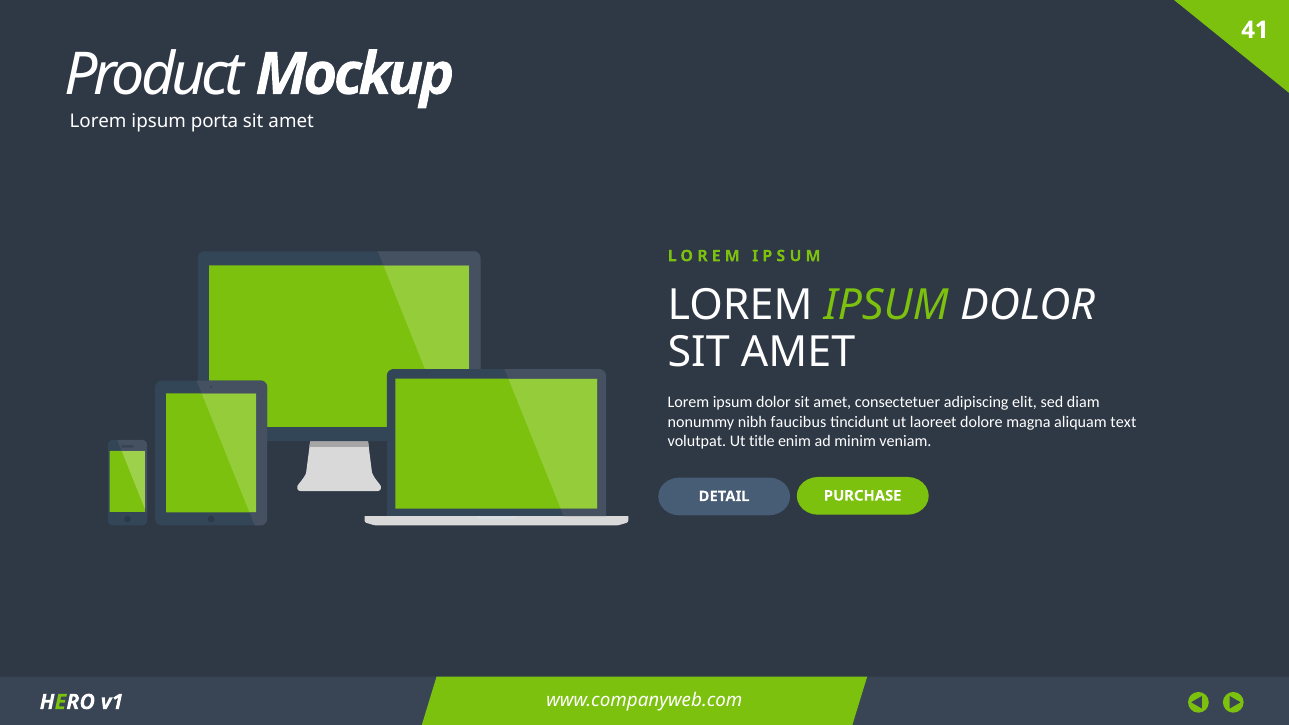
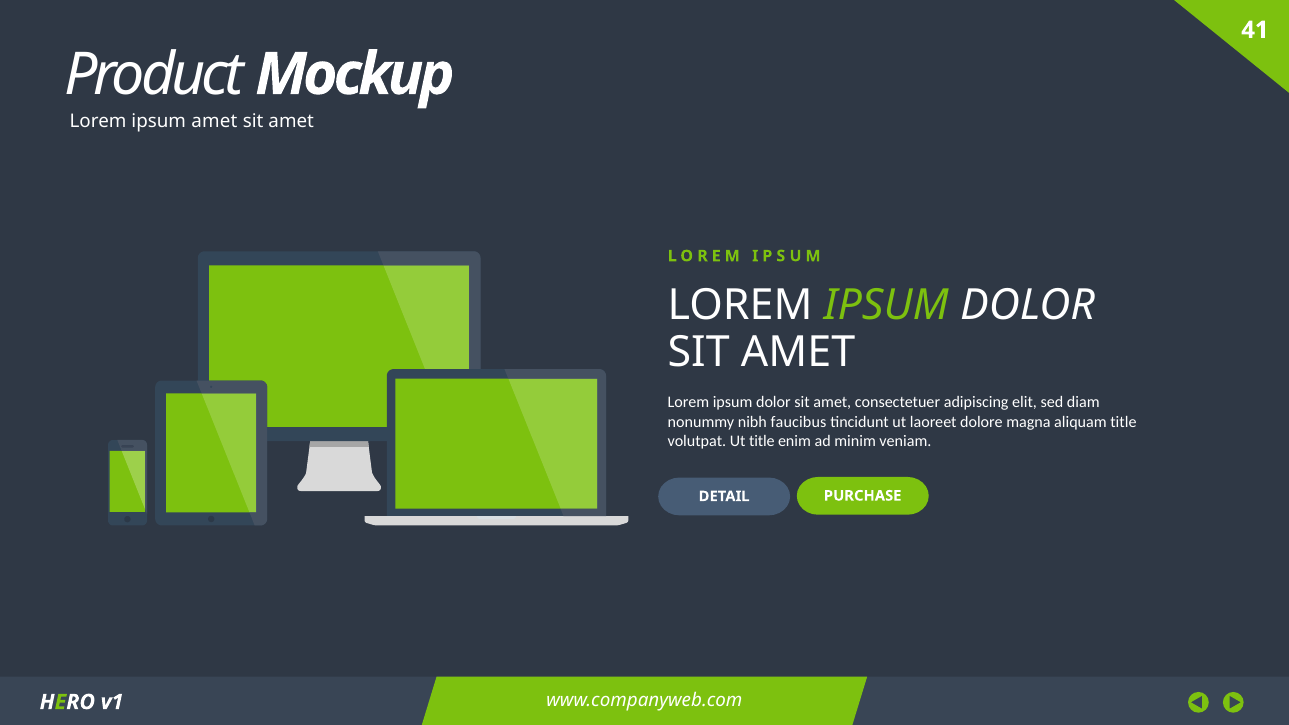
ipsum porta: porta -> amet (214, 121)
aliquam text: text -> title (1123, 422)
